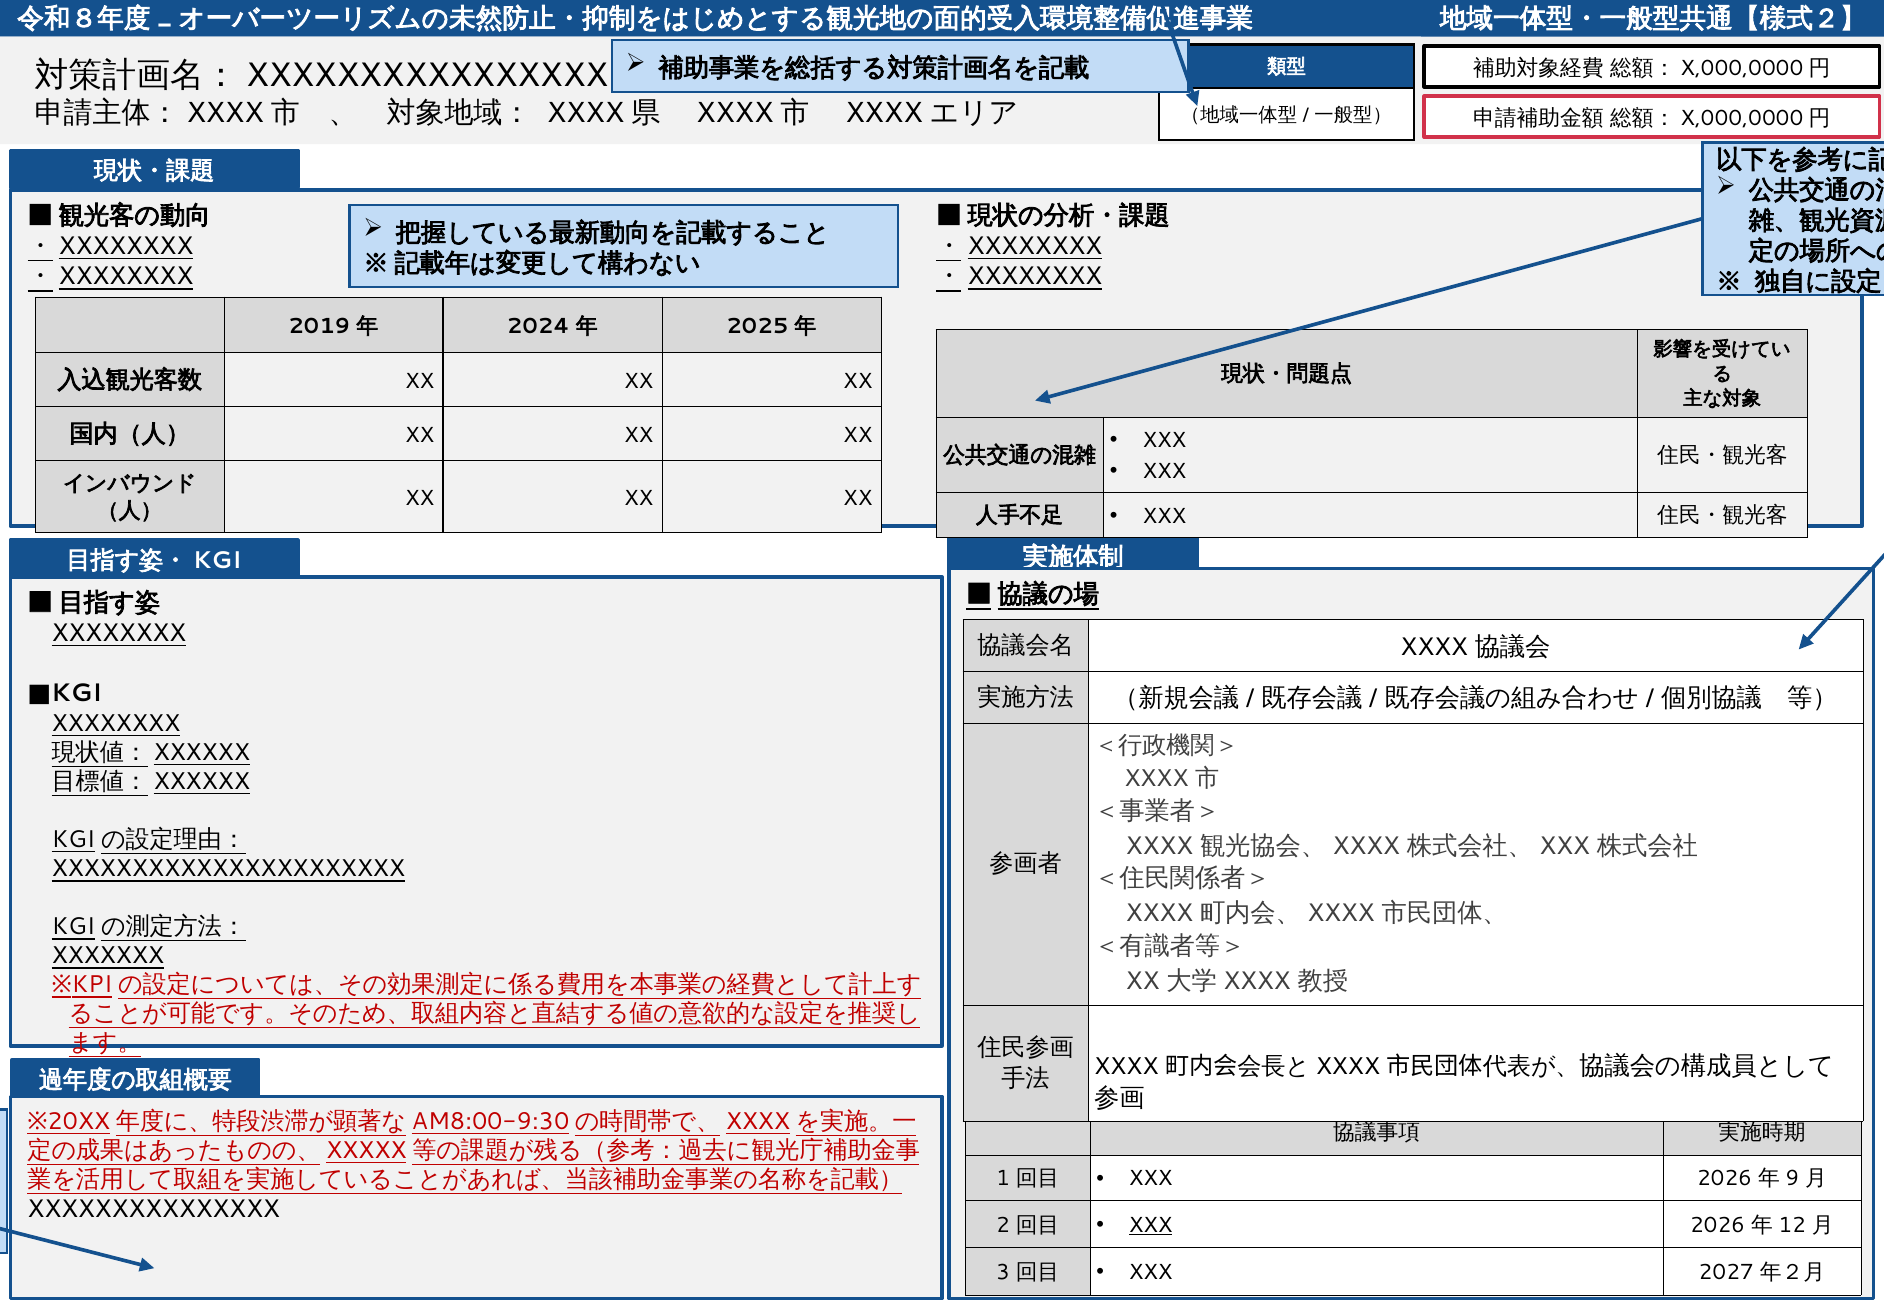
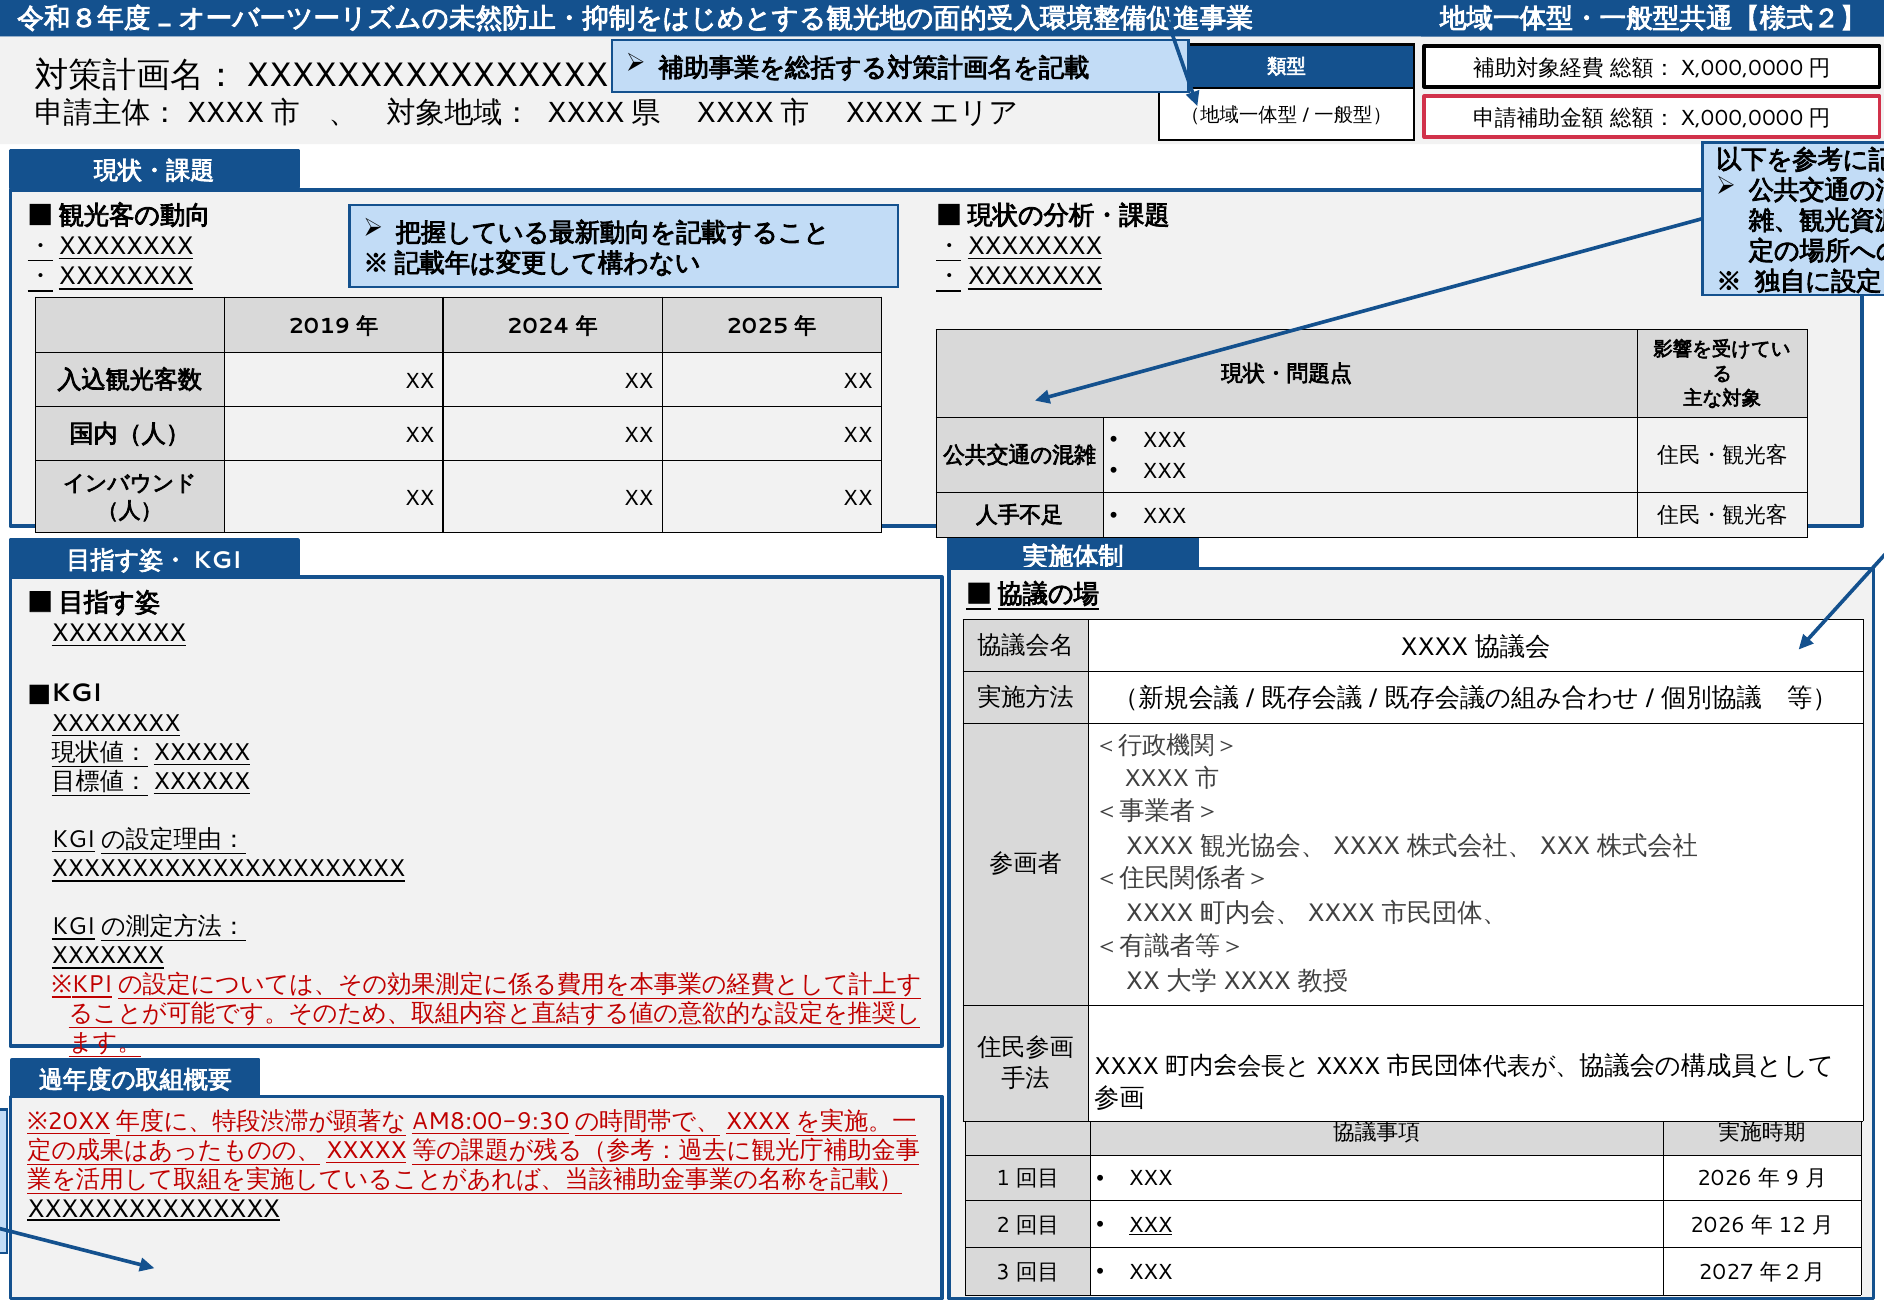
XXXXXXXXXXXXXXX underline: none -> present (154, 1208)
